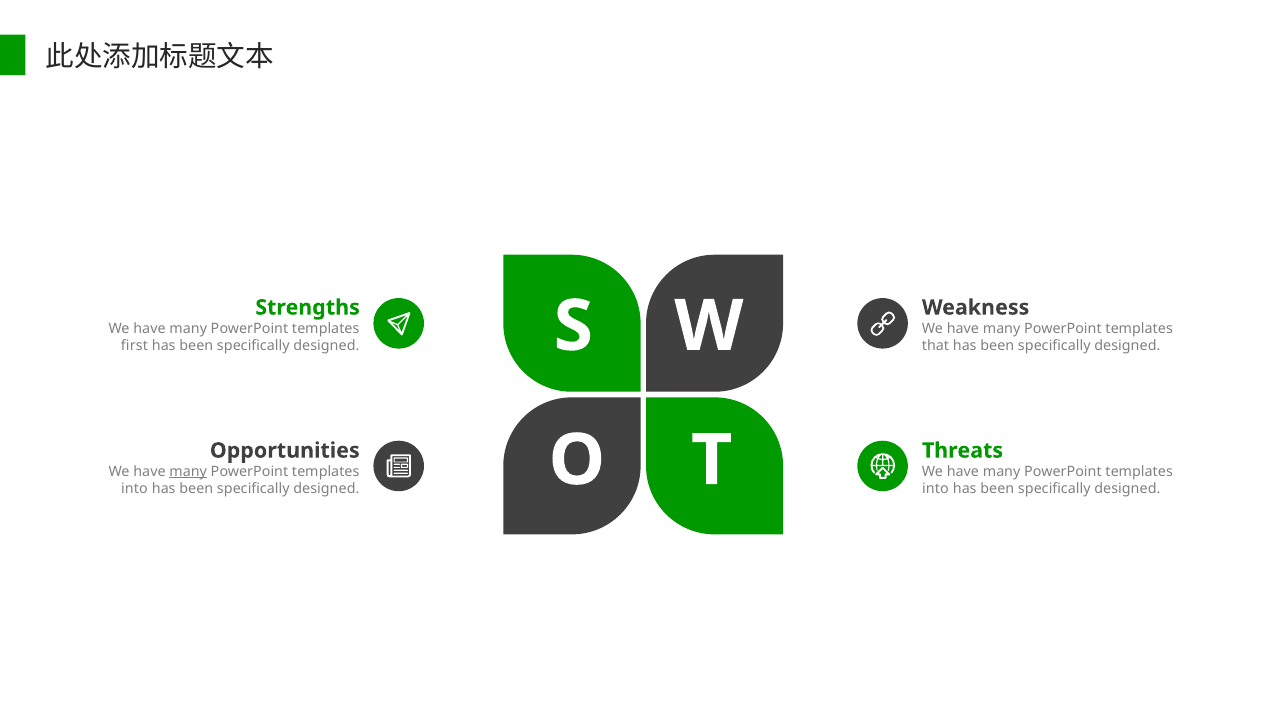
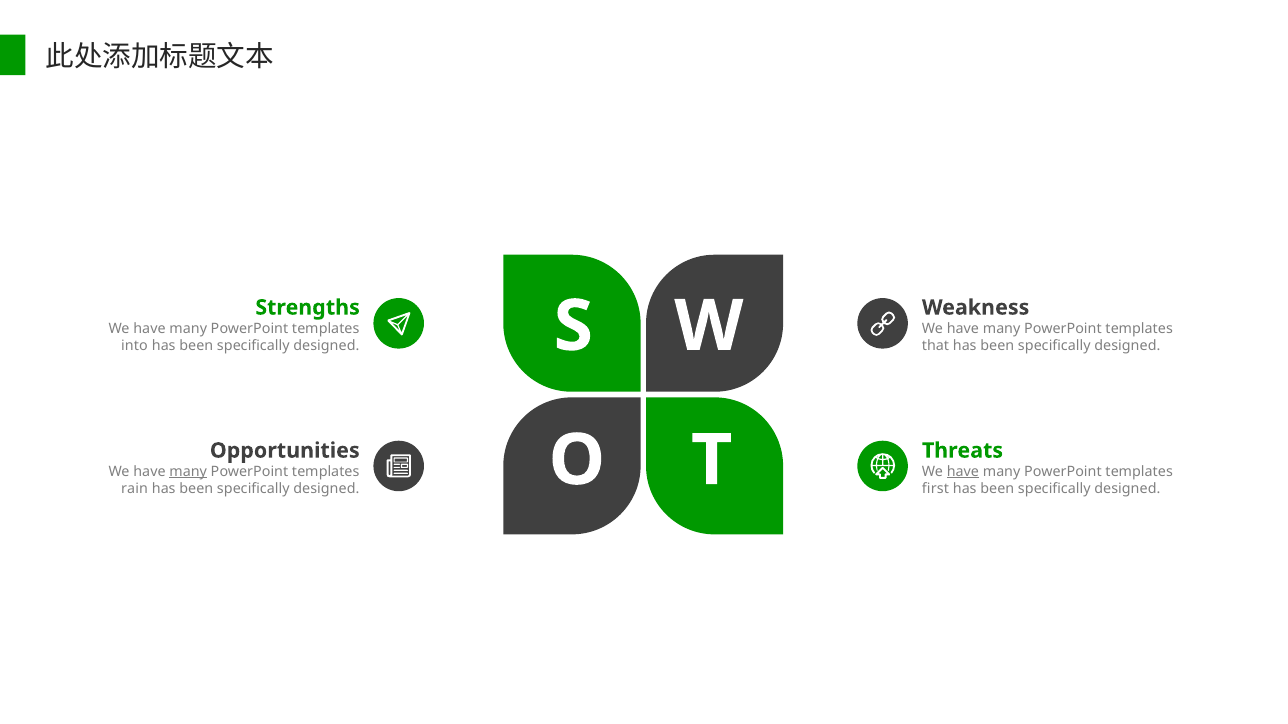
first: first -> into (134, 346)
have underline: none -> present (963, 472)
into: into -> rain (134, 489)
into: into -> first (935, 489)
